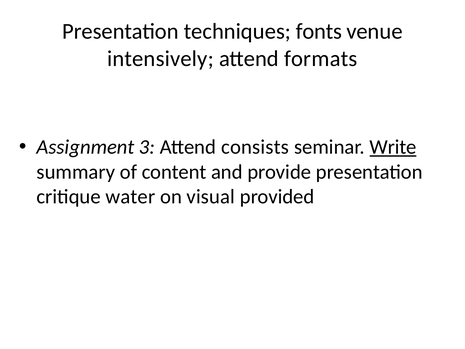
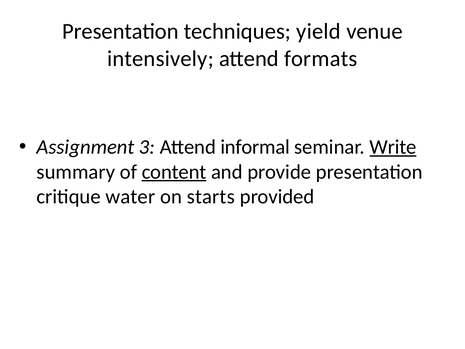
fonts: fonts -> yield (319, 31)
consists: consists -> informal (255, 147)
content underline: none -> present (174, 172)
visual: visual -> starts (211, 197)
